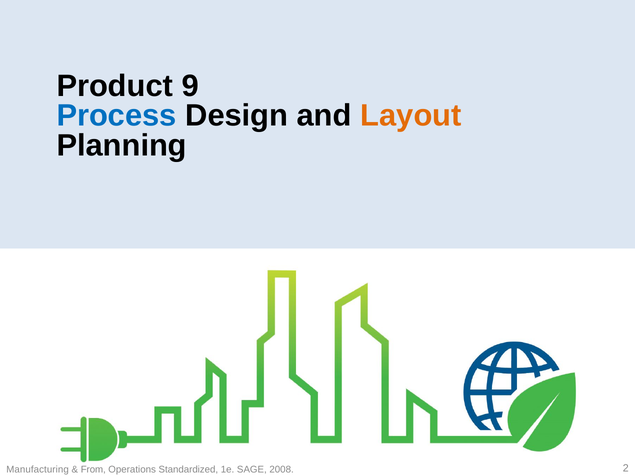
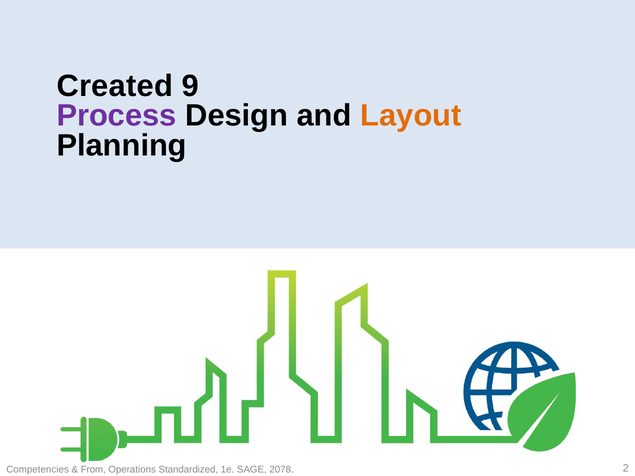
Product: Product -> Created (115, 86)
Process colour: blue -> purple (117, 116)
Manufacturing: Manufacturing -> Competencies (38, 470)
2008: 2008 -> 2078 (282, 470)
